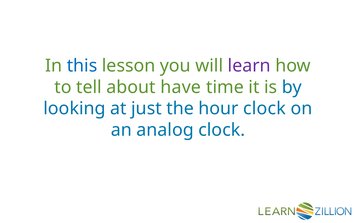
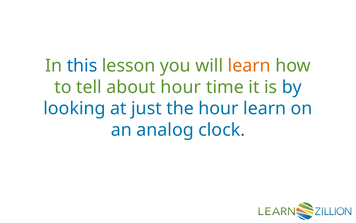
learn colour: purple -> orange (249, 66)
about have: have -> hour (181, 87)
hour clock: clock -> learn (265, 108)
